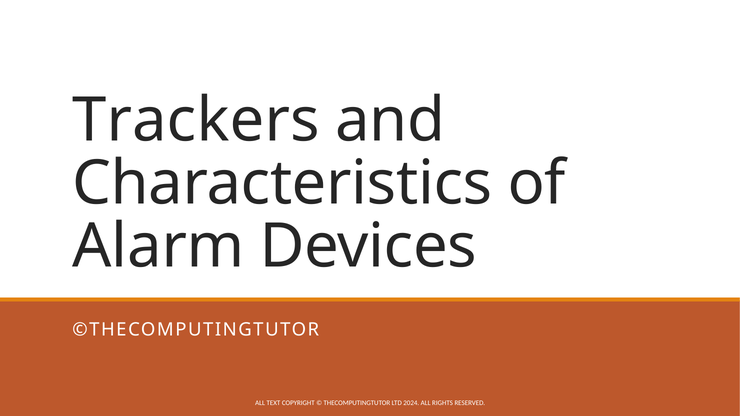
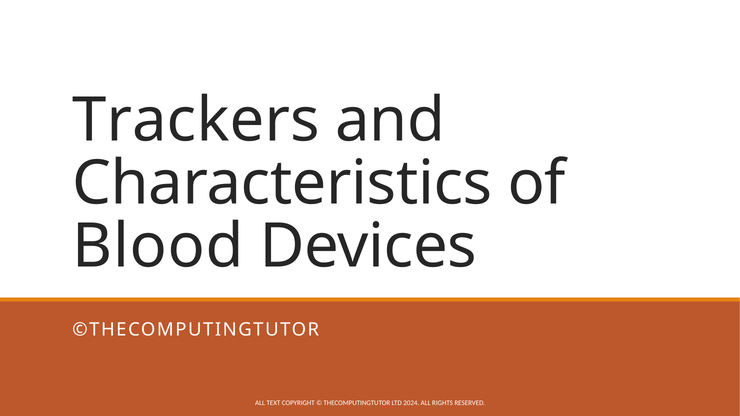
Alarm: Alarm -> Blood (158, 247)
